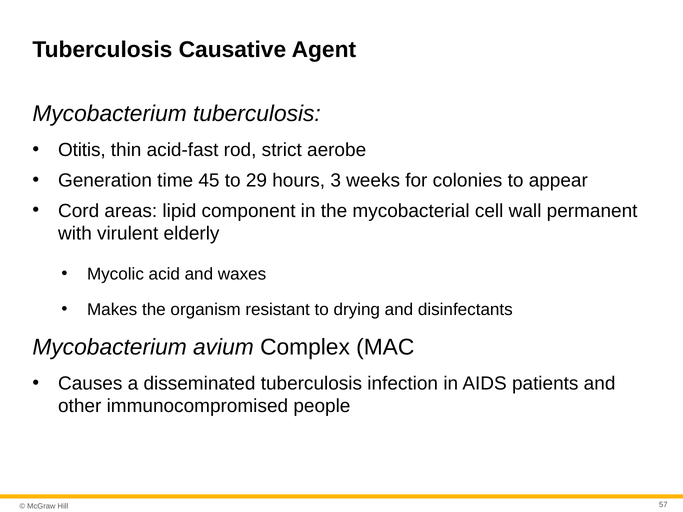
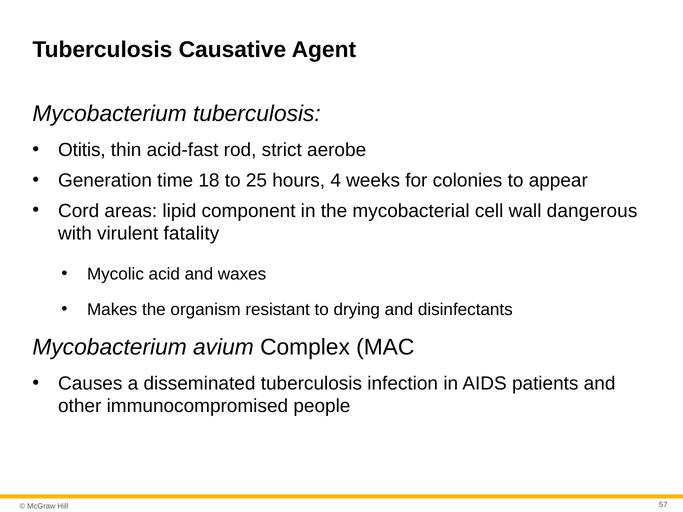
45: 45 -> 18 (209, 181)
29: 29 -> 25 (256, 181)
3: 3 -> 4 (336, 181)
permanent: permanent -> dangerous (592, 211)
elderly: elderly -> fatality (191, 234)
